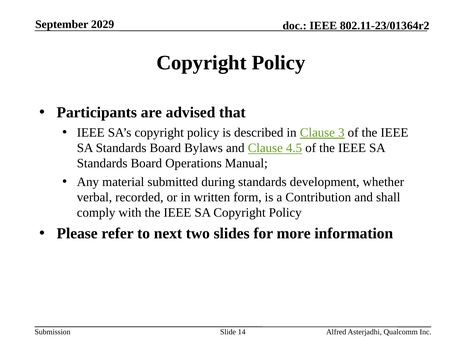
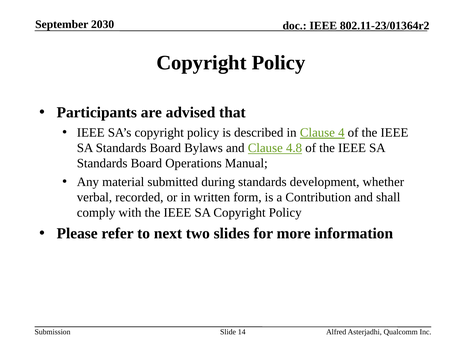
2029: 2029 -> 2030 (103, 24)
3: 3 -> 4 (341, 133)
4.5: 4.5 -> 4.8 (294, 148)
